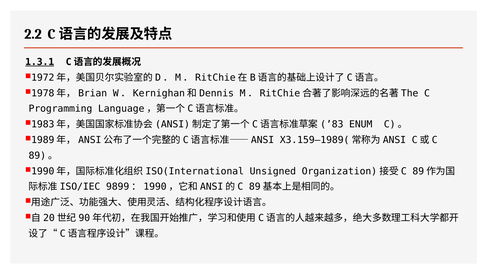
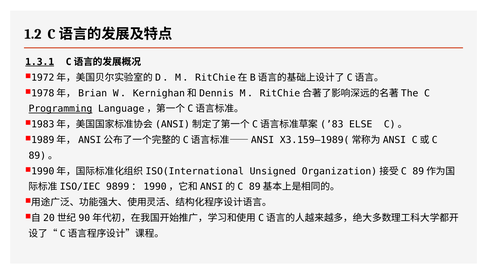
2.2: 2.2 -> 1.2 (33, 34)
Programming underline: none -> present (60, 109)
ENUM: ENUM -> ELSE (361, 124)
